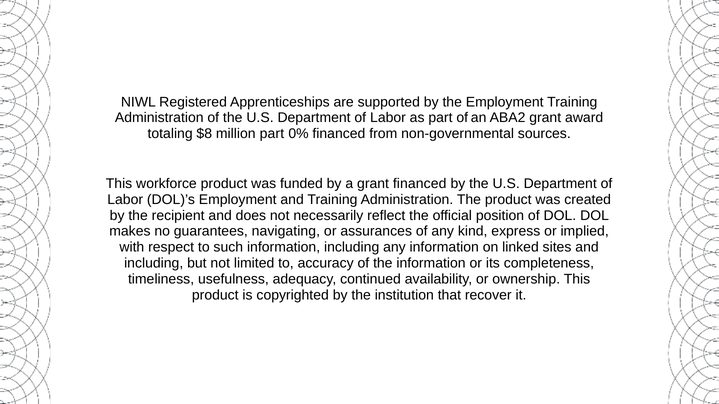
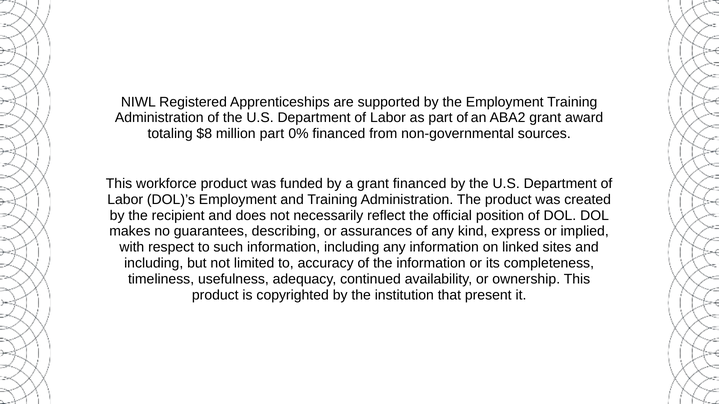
navigating: navigating -> describing (286, 232)
recover: recover -> present (488, 295)
